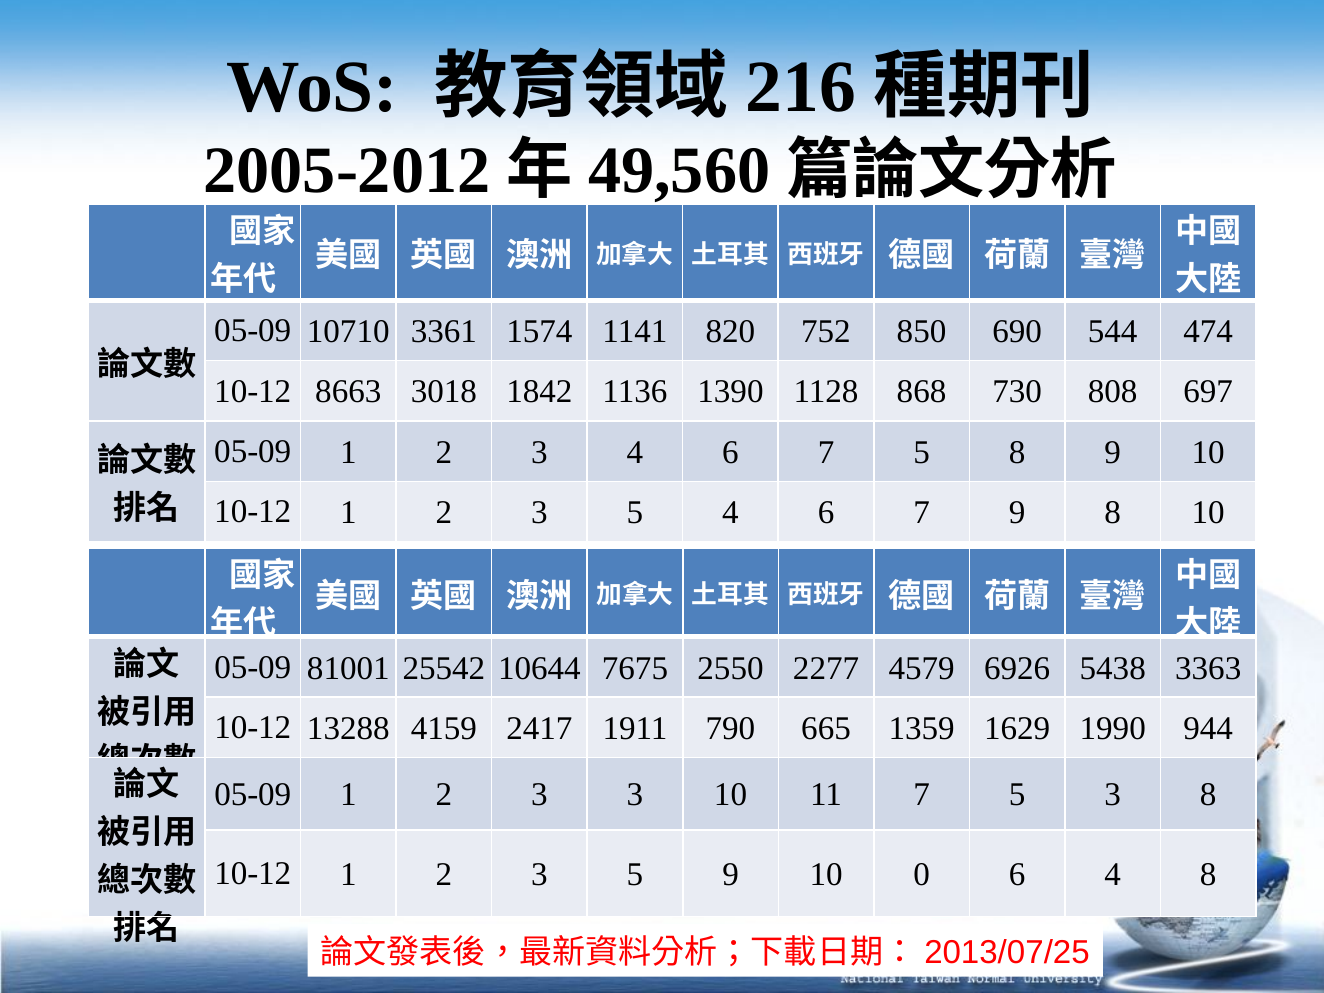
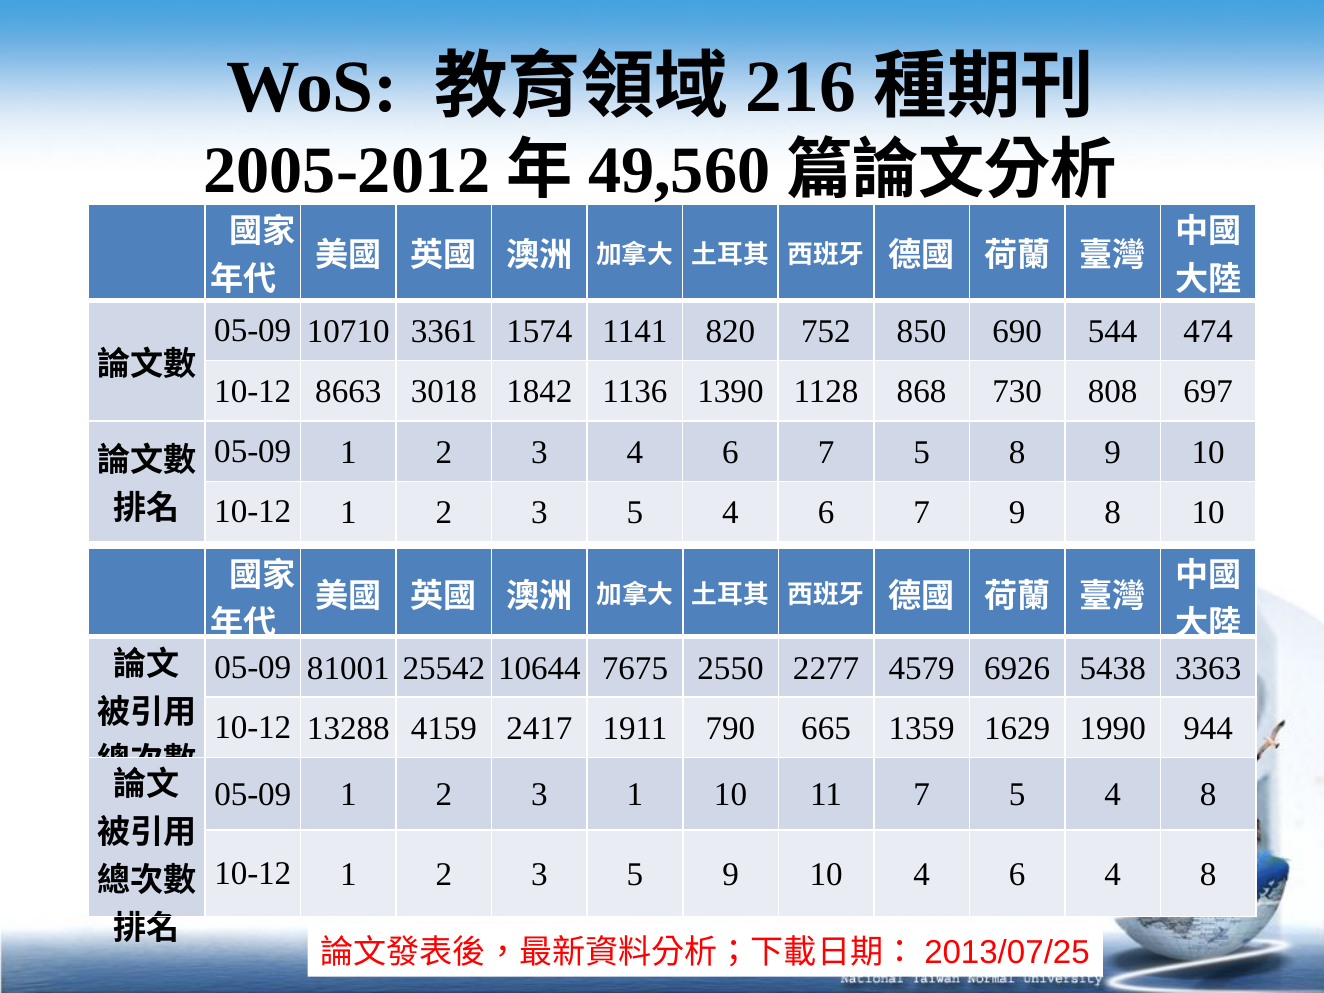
3 3: 3 -> 1 (635, 795)
7 5 3: 3 -> 4 (1113, 795)
10 0: 0 -> 4 (922, 874)
